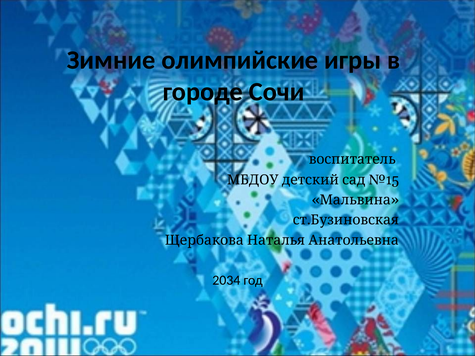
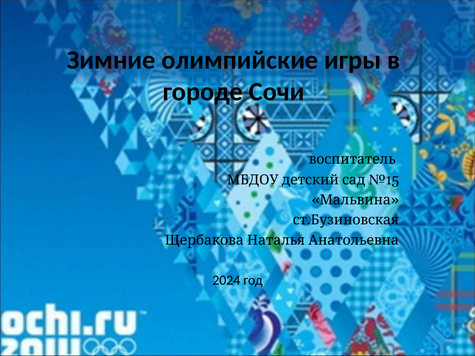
2034: 2034 -> 2024 (226, 280)
